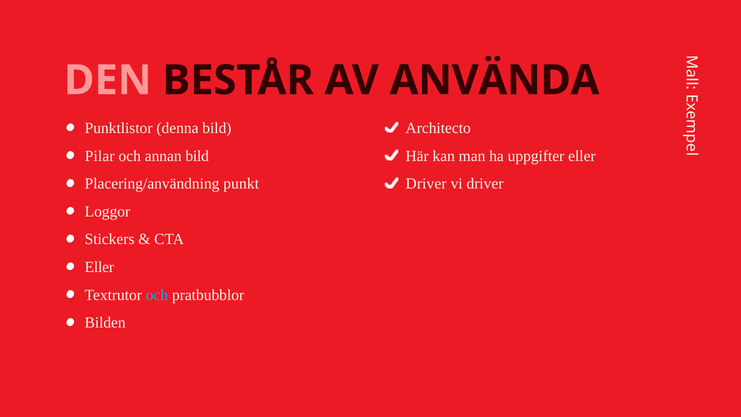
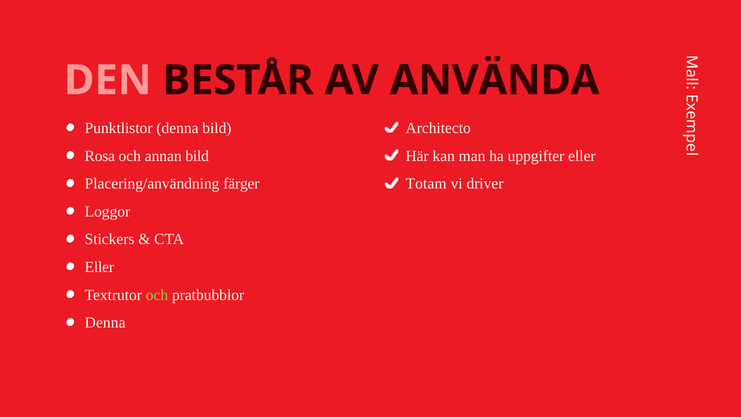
Pilar: Pilar -> Rosa (100, 156)
punkt: punkt -> färger (241, 184)
Driver: Driver -> Totam (426, 184)
och colour: light blue -> light green (157, 295)
Bilden: Bilden -> Denna (105, 323)
